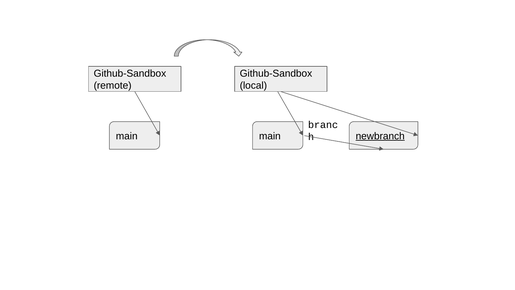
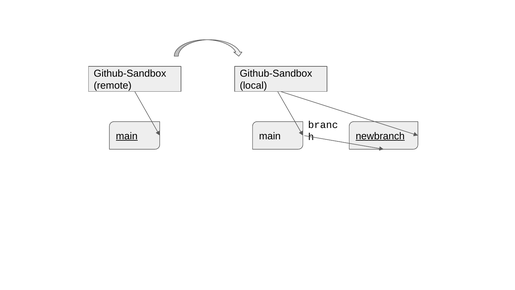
main underline: none -> present (127, 136)
